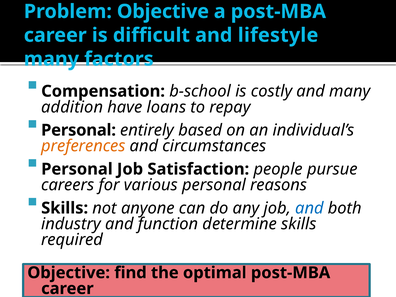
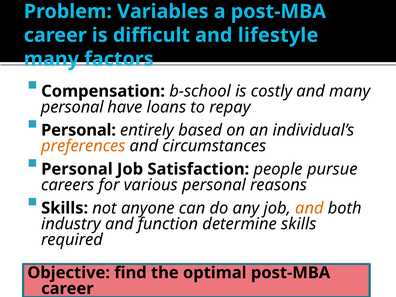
Problem Objective: Objective -> Variables (163, 11)
addition: addition -> personal (72, 107)
and colour: blue -> orange (309, 208)
